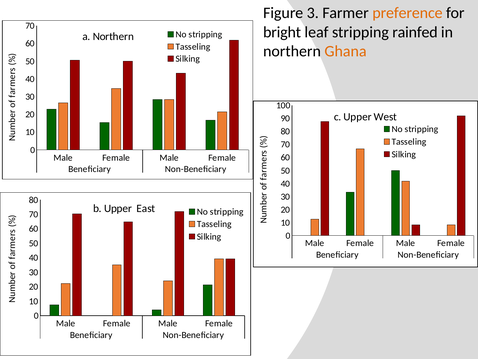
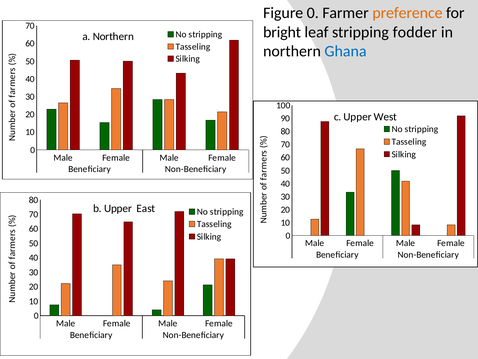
Figure 3: 3 -> 0 (313, 13)
rainfed: rainfed -> fodder (415, 32)
Ghana colour: orange -> blue (346, 51)
